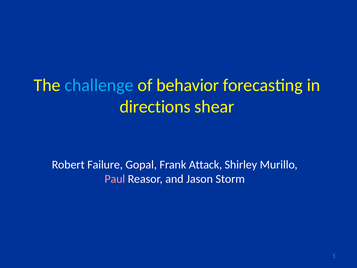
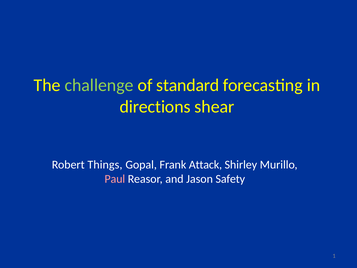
challenge colour: light blue -> light green (99, 85)
behavior: behavior -> standard (188, 85)
Failure: Failure -> Things (105, 164)
Storm: Storm -> Safety (230, 179)
